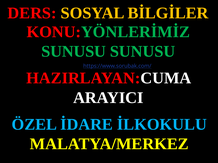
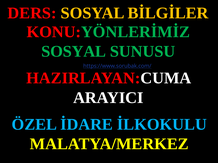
SUNUSU: SUNUSU -> SOSYAL (74, 52)
